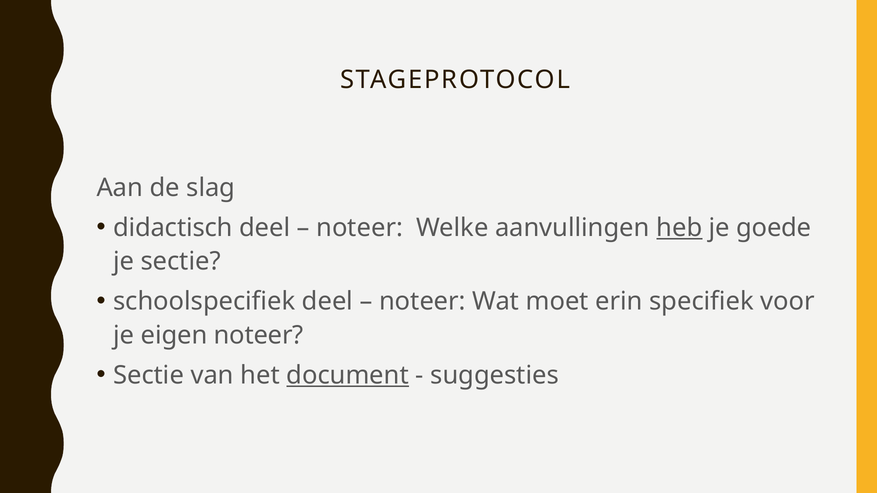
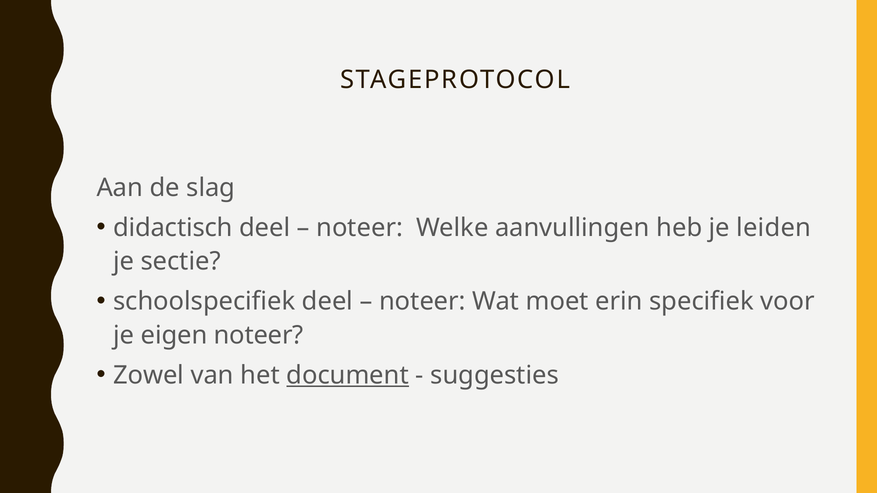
heb underline: present -> none (679, 228)
goede: goede -> leiden (774, 228)
Sectie: Sectie -> Zowel (149, 376)
